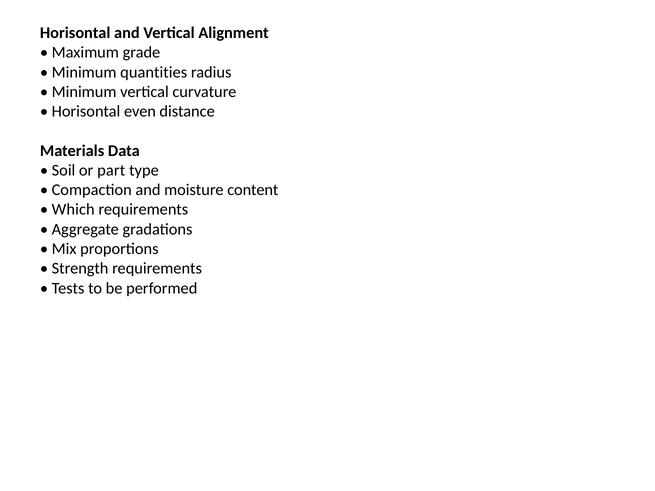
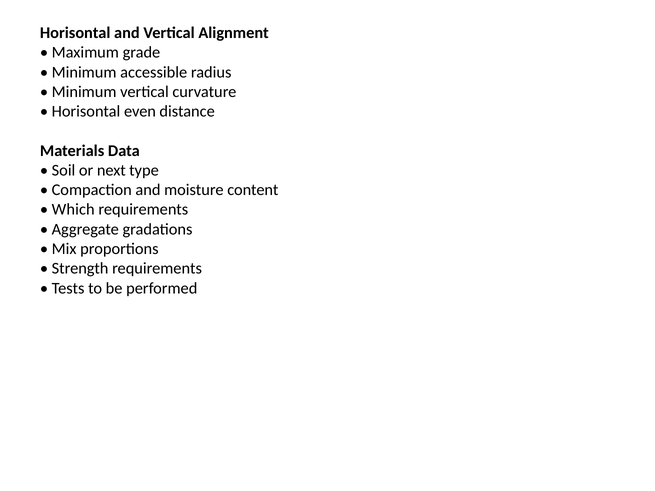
quantities: quantities -> accessible (154, 72)
part: part -> next (111, 170)
